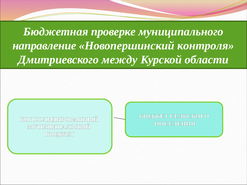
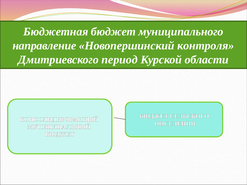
Бюджетная проверке: проверке -> бюджет (113, 32)
между: между -> период (120, 60)
